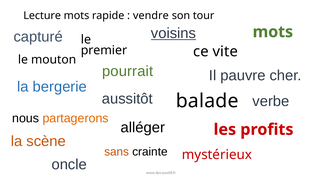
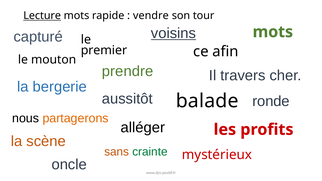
Lecture underline: none -> present (42, 16)
vite: vite -> afin (225, 51)
pourrait: pourrait -> prendre (128, 71)
pauvre: pauvre -> travers (243, 75)
verbe: verbe -> ronde (271, 101)
crainte colour: black -> green (150, 152)
